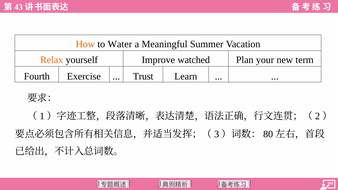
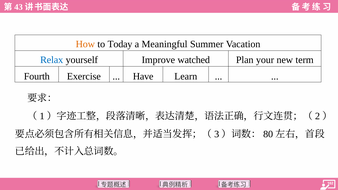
Water: Water -> Today (120, 44)
Relax colour: orange -> blue (52, 60)
Trust: Trust -> Have (143, 76)
